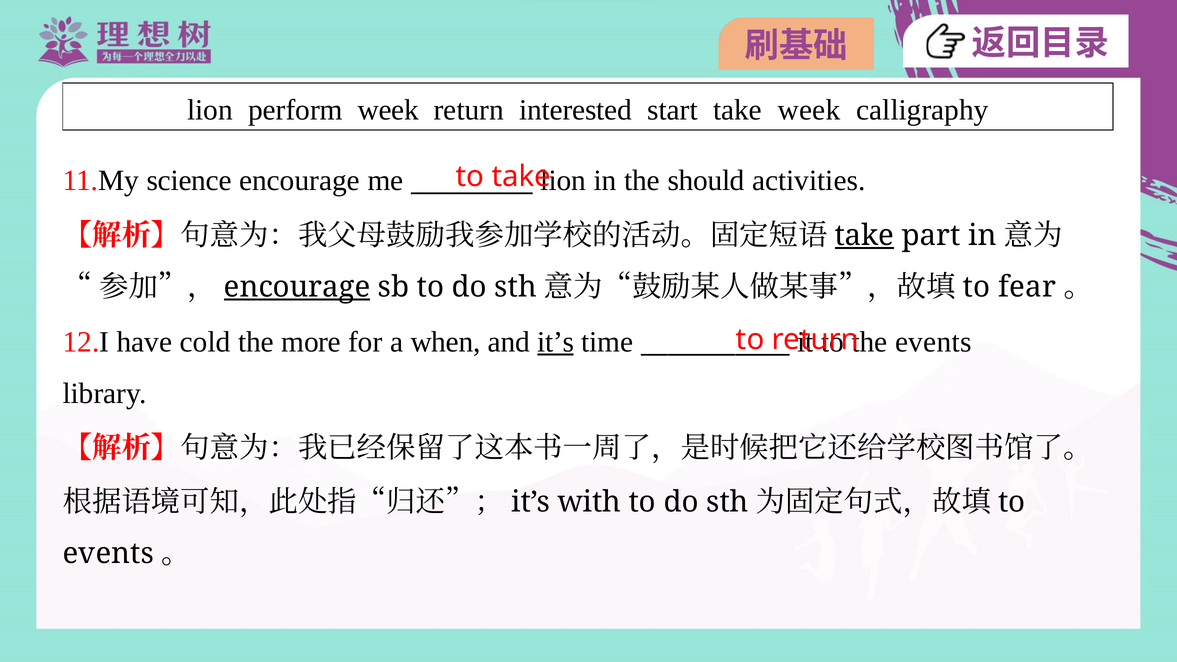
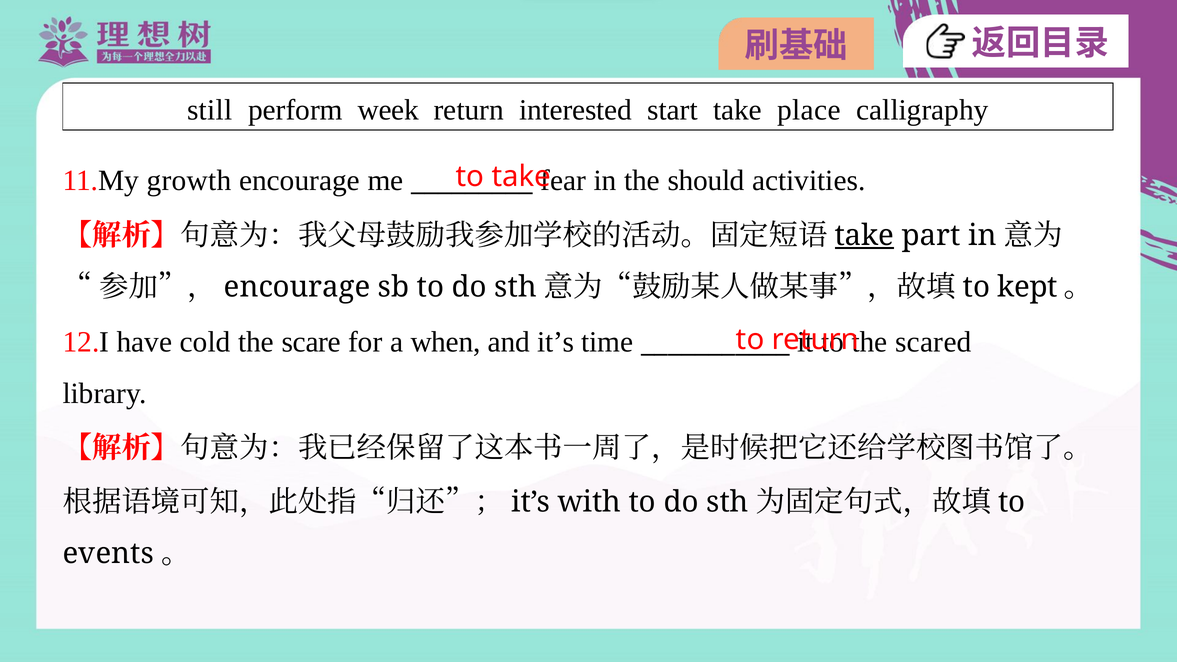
lion: lion -> still (210, 110)
take week: week -> place (809, 110)
science: science -> growth (189, 181)
lion: lion -> fear (563, 181)
encourage underline: present -> none (297, 287)
fear: fear -> kept (1027, 287)
more: more -> scare (311, 342)
it’s underline: present -> none (556, 342)
the events: events -> scared (933, 342)
